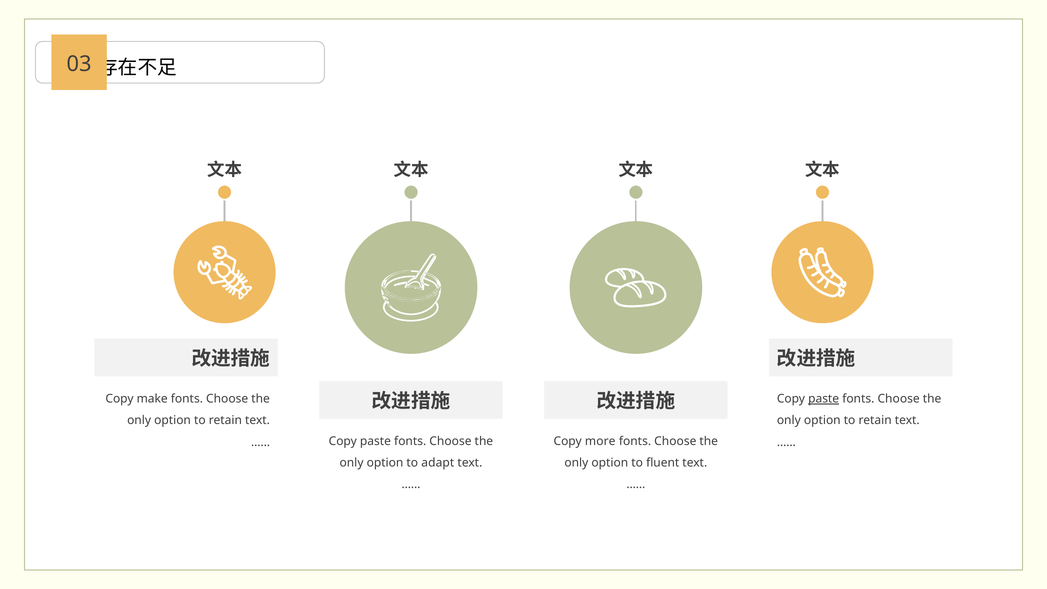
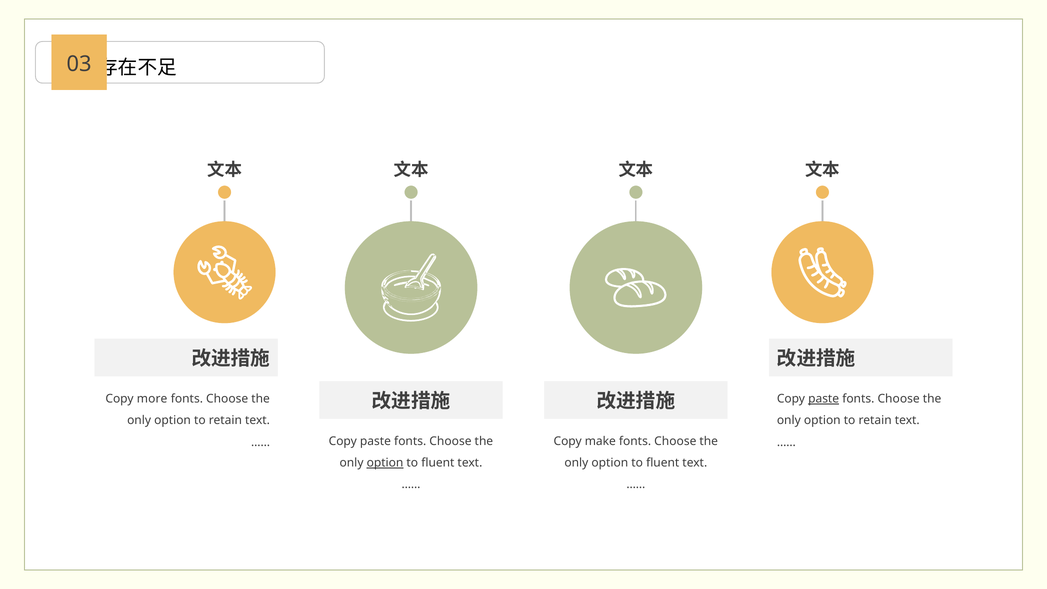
make: make -> more (152, 399)
more: more -> make (600, 441)
option underline: none -> present (385, 463)
adapt: adapt -> fluent (438, 463)
